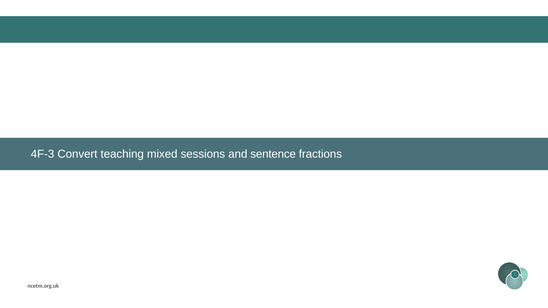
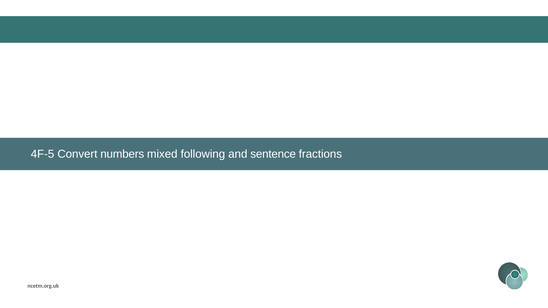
4F-3: 4F-3 -> 4F-5 (43, 154)
teaching: teaching -> numbers (122, 154)
sessions: sessions -> following (203, 154)
